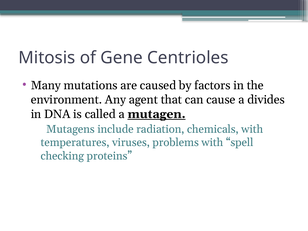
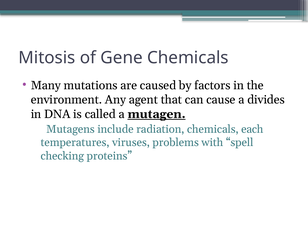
Gene Centrioles: Centrioles -> Chemicals (188, 58)
chemicals with: with -> each (252, 129)
